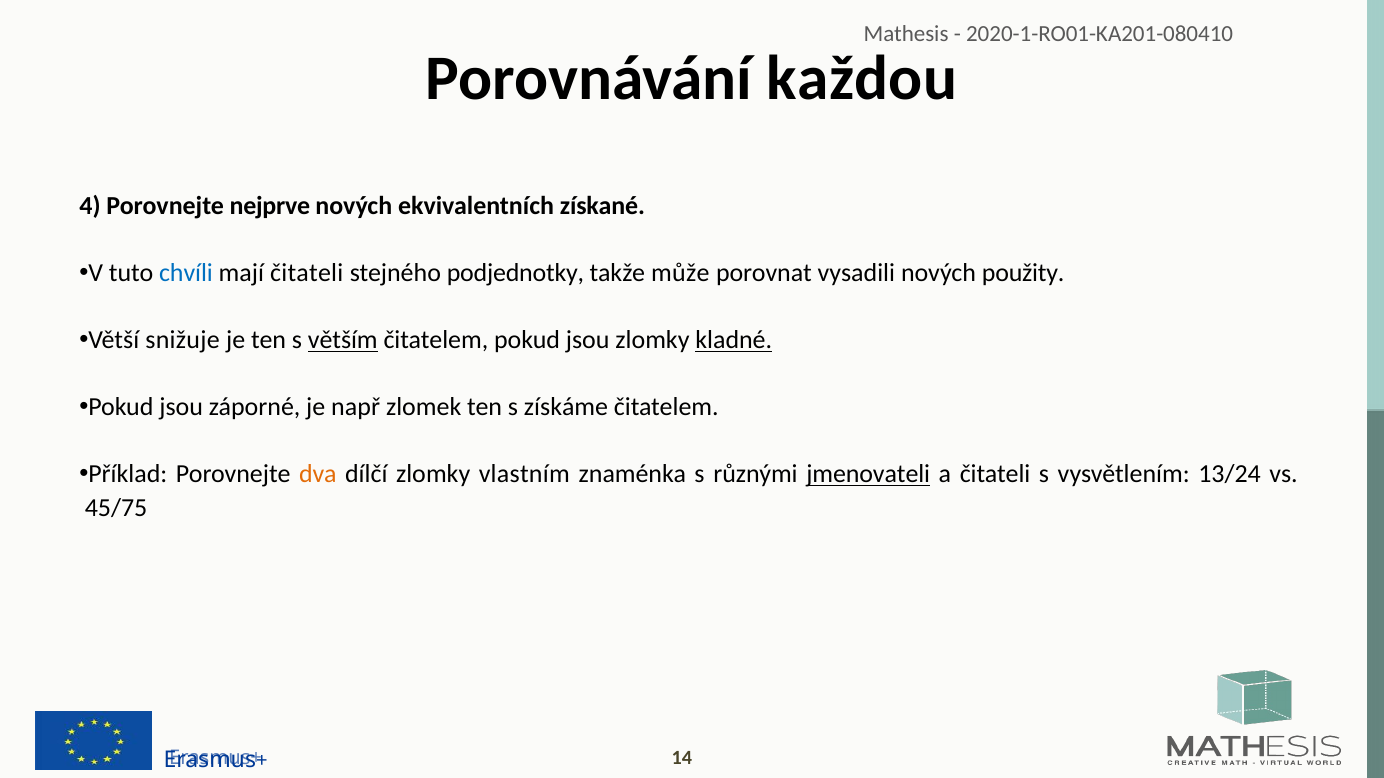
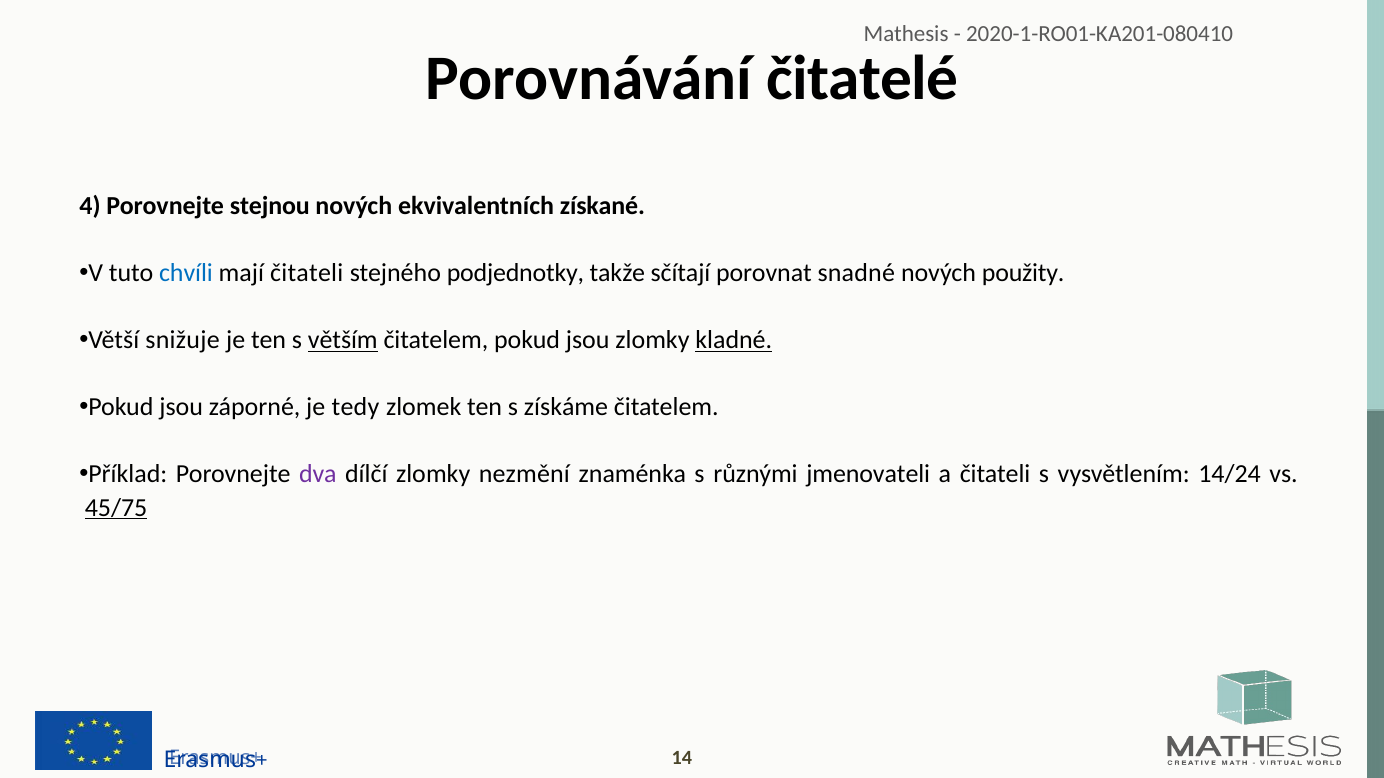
každou: každou -> čitatelé (862, 79)
nejprve: nejprve -> stejnou (270, 206)
může: může -> sčítají (681, 273)
vysadili: vysadili -> snadné (856, 273)
např: např -> tedy (355, 407)
dva colour: orange -> purple (318, 475)
vlastním: vlastním -> nezmění (524, 475)
jmenovateli underline: present -> none (868, 475)
13/24: 13/24 -> 14/24 (1230, 475)
45/75 underline: none -> present (116, 508)
